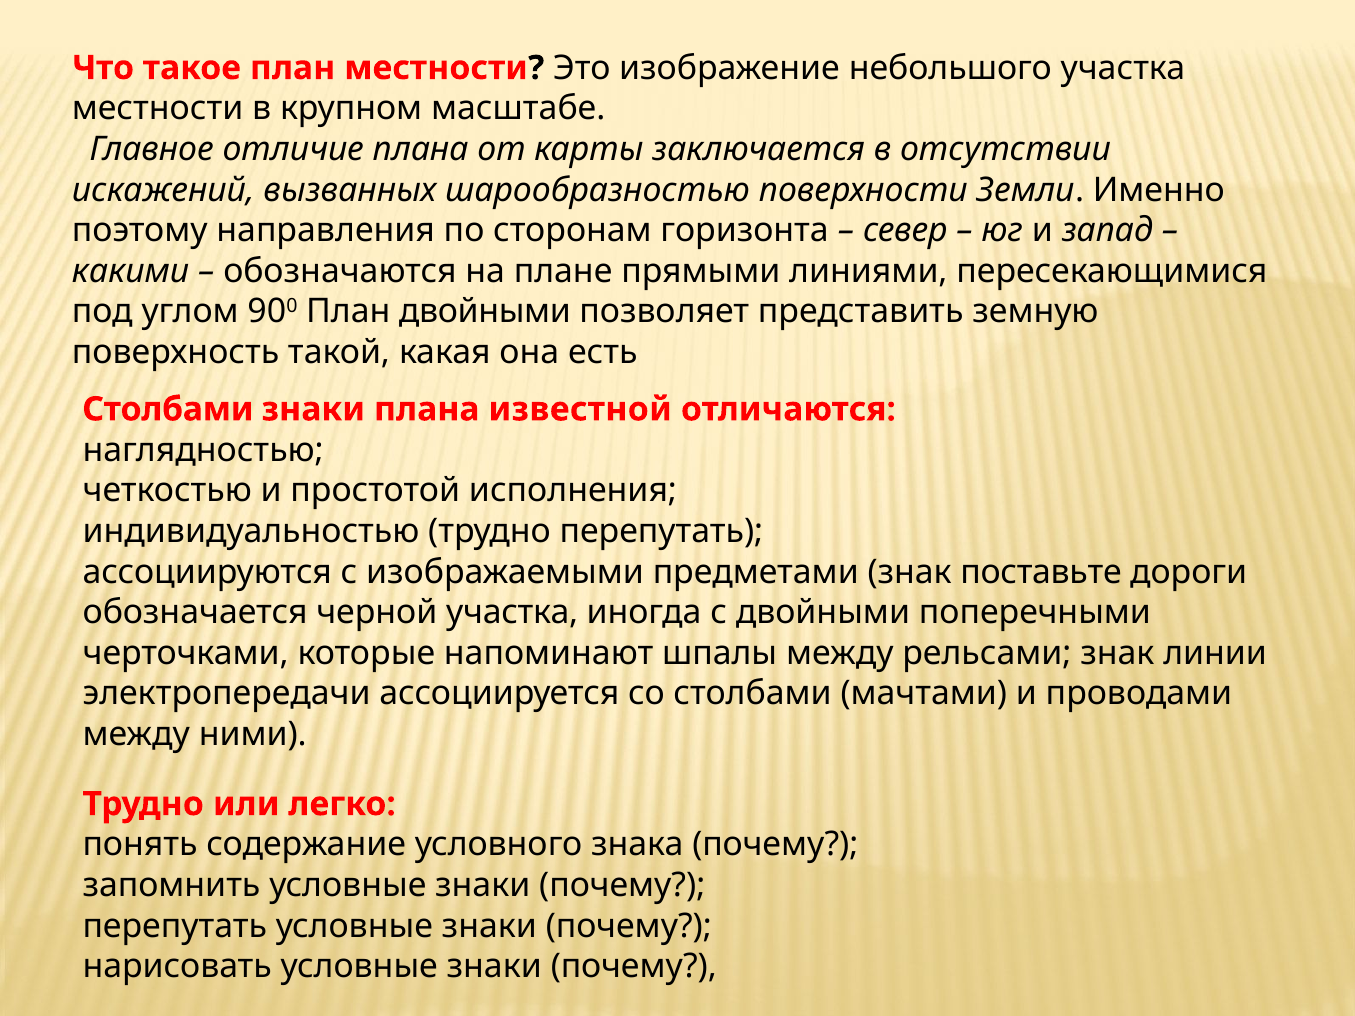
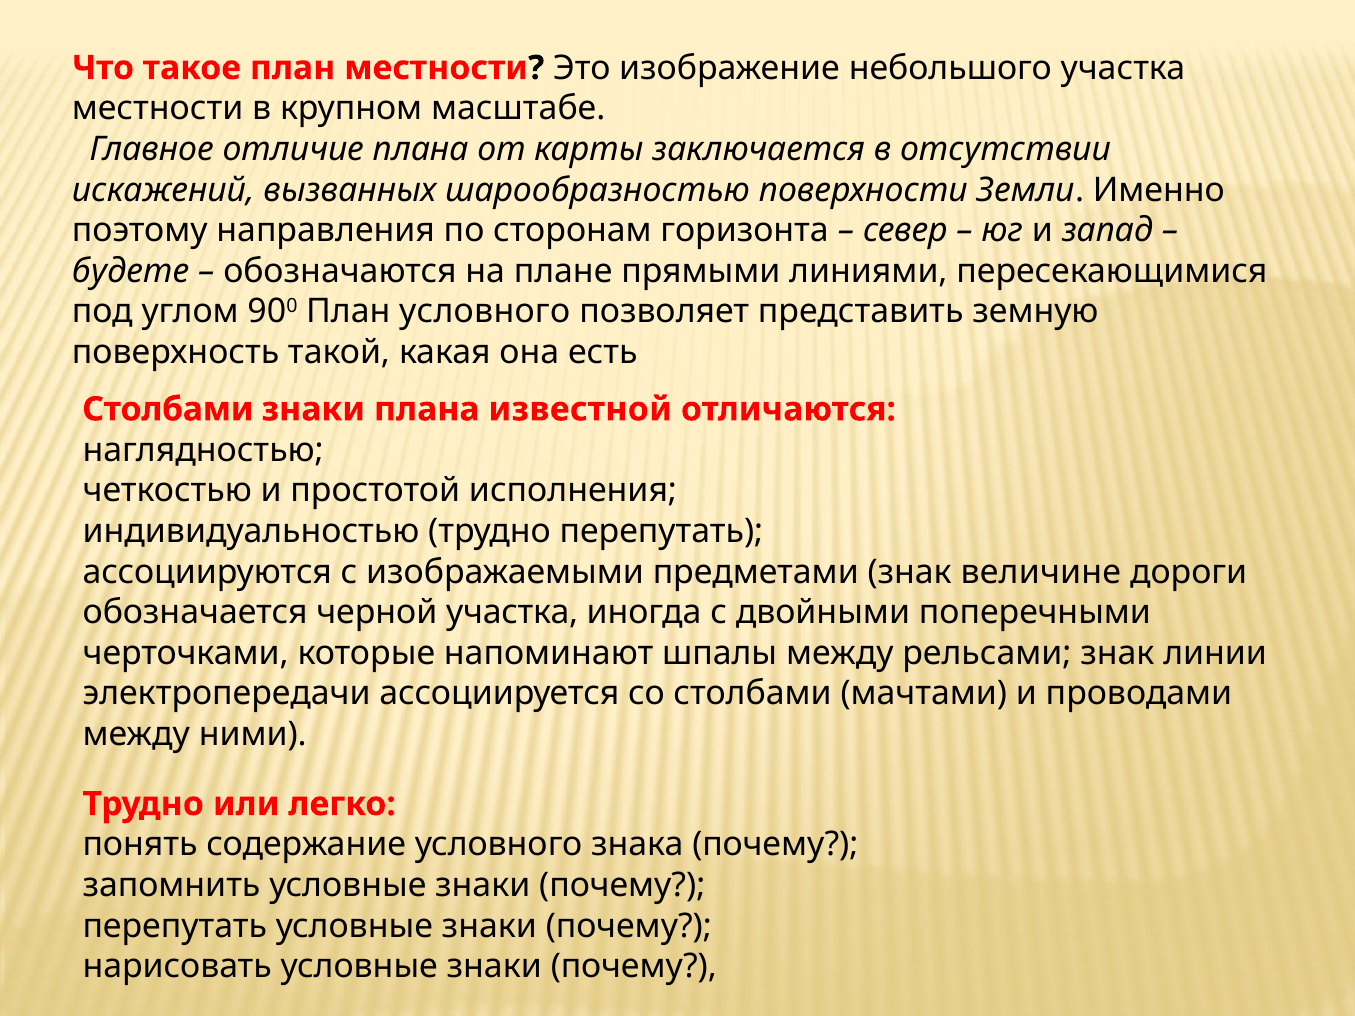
какими: какими -> будете (131, 271)
План двойными: двойными -> условного (485, 312)
поставьте: поставьте -> величине (1041, 572)
